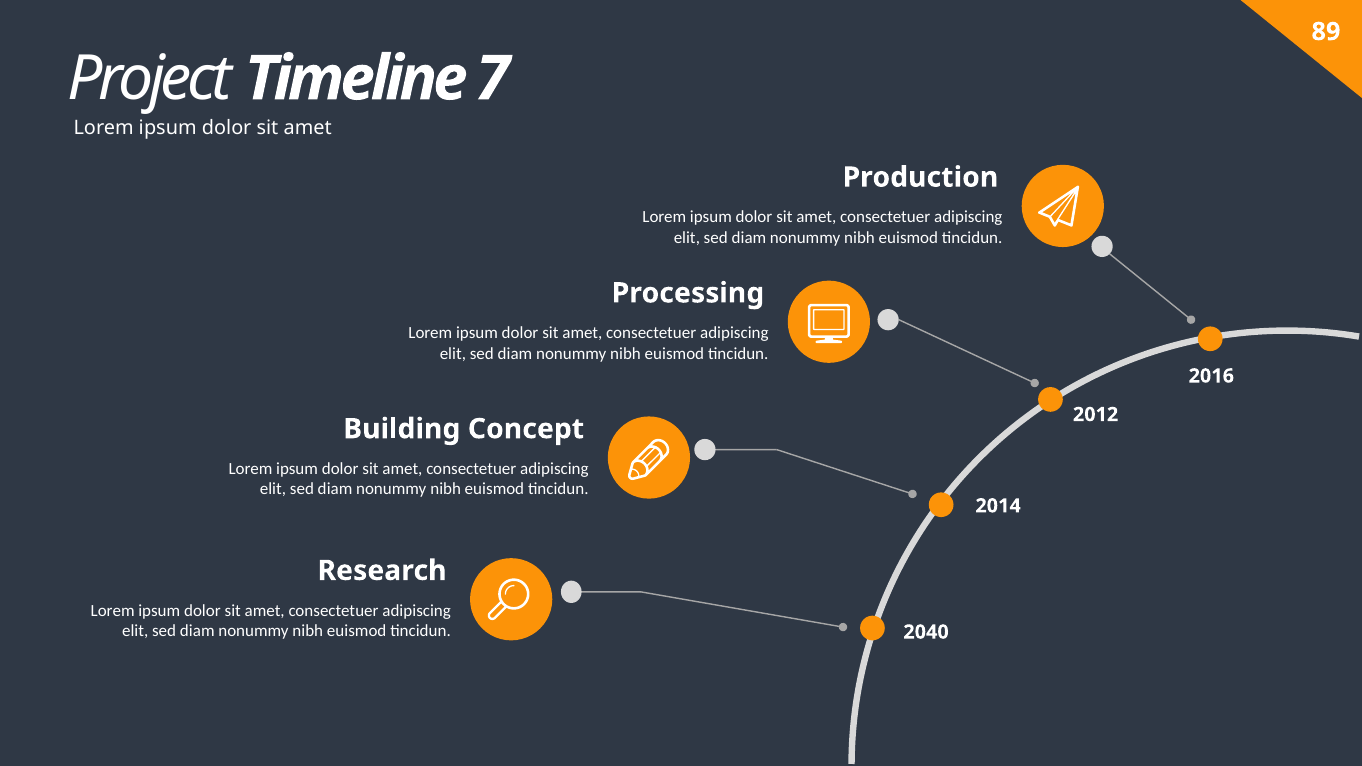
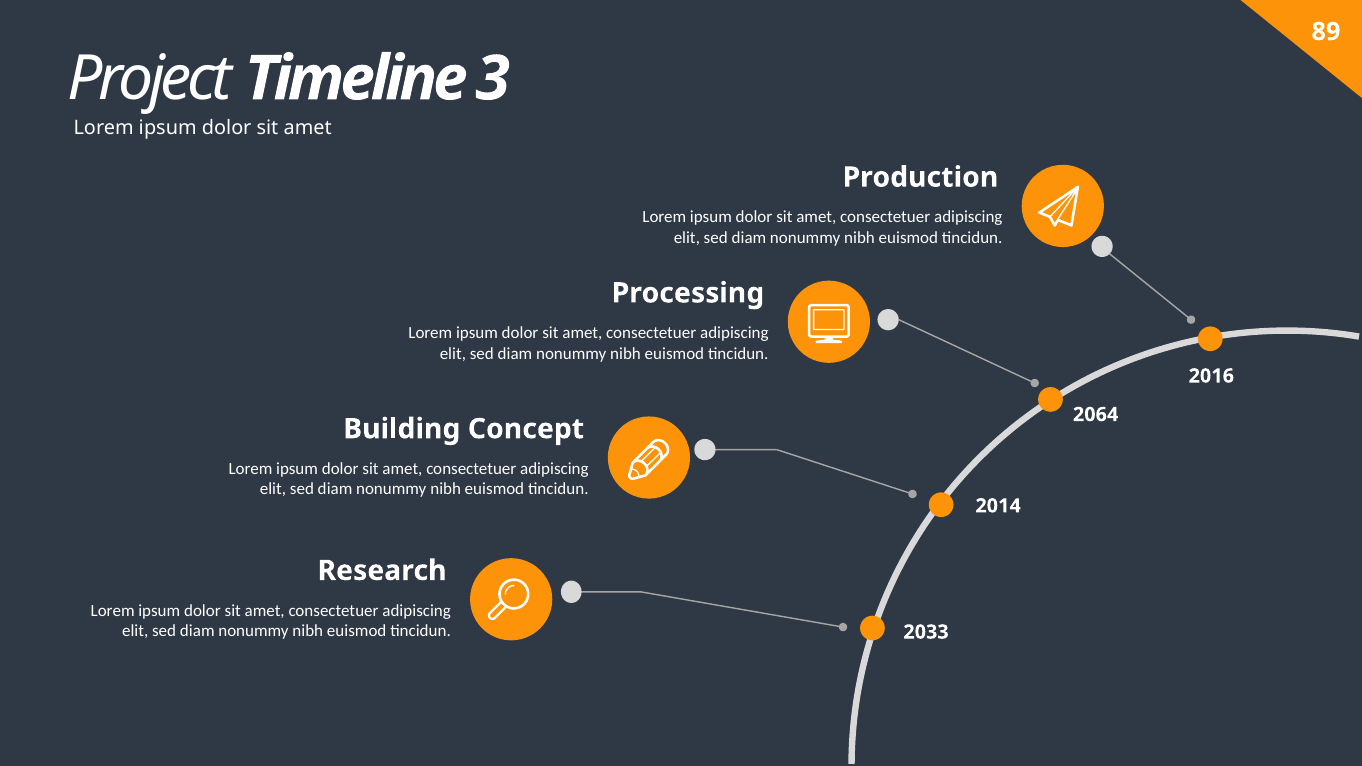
7: 7 -> 3 (493, 79)
2012: 2012 -> 2064 (1096, 415)
2040: 2040 -> 2033 (926, 632)
